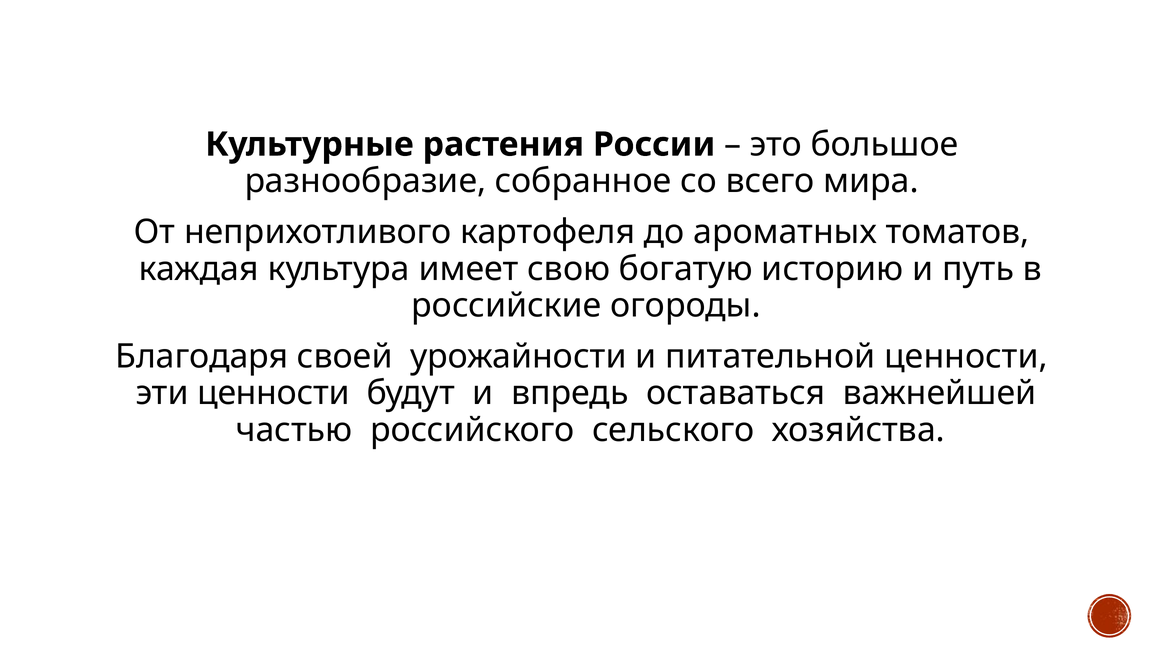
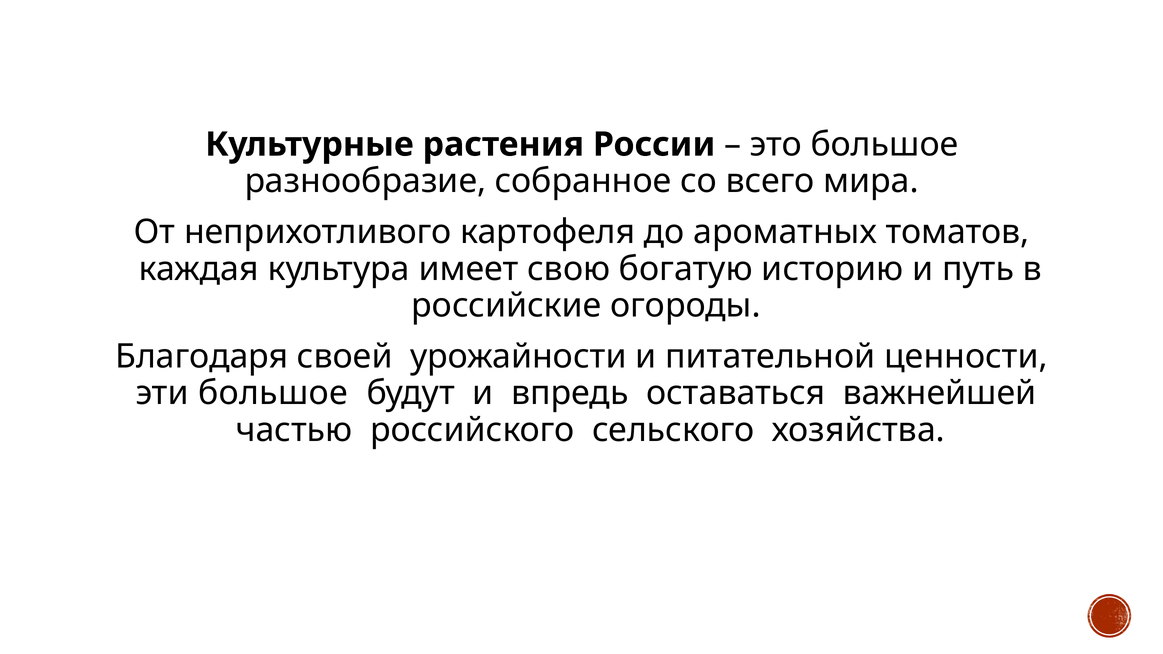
эти ценности: ценности -> большое (273, 393)
